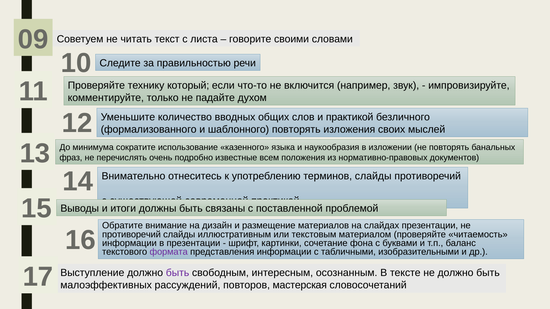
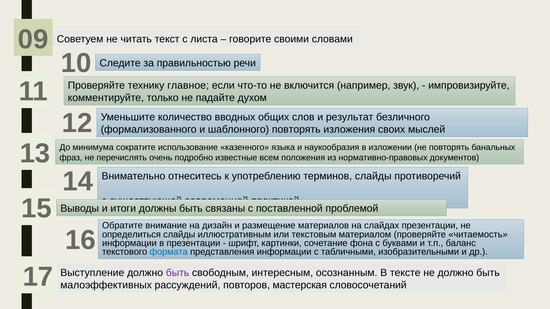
который: который -> главное (188, 86)
и практикой: практикой -> результат (350, 117)
противоречий: противоречий -> определиться (131, 235)
формата colour: purple -> blue (169, 252)
